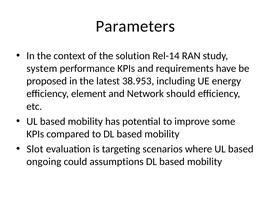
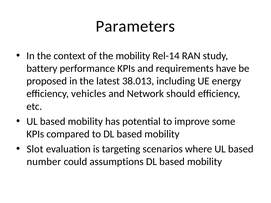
the solution: solution -> mobility (133, 56)
system: system -> battery (42, 68)
38.953: 38.953 -> 38.013 (138, 81)
element: element -> vehicles (89, 94)
ongoing: ongoing -> number (44, 162)
